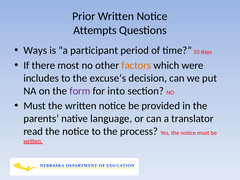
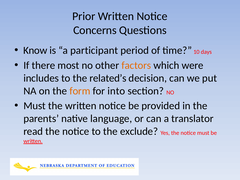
Attempts: Attempts -> Concerns (95, 30)
Ways: Ways -> Know (35, 50)
excuse’s: excuse’s -> related’s (108, 78)
form colour: purple -> orange (80, 91)
process: process -> exclude (139, 131)
